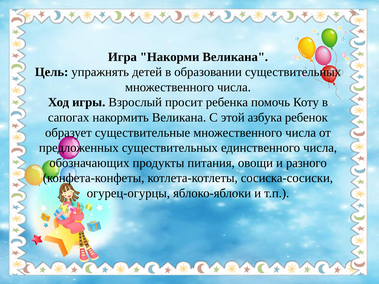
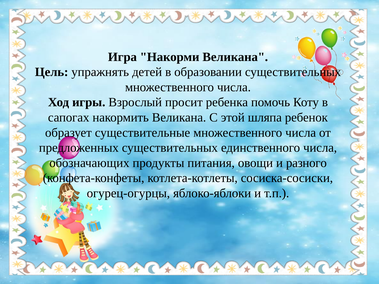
азбука: азбука -> шляпа (265, 118)
